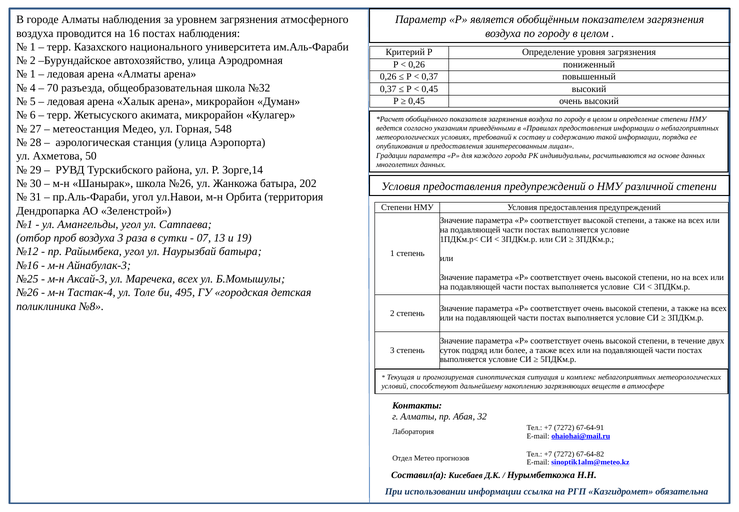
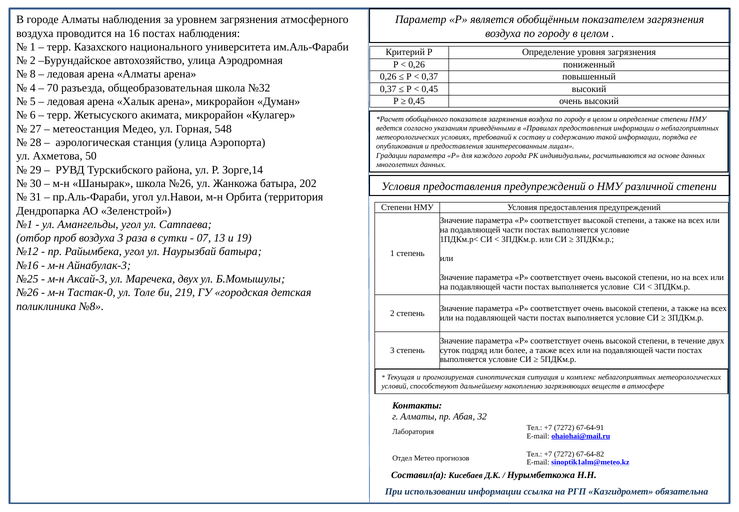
1: 1 -> 8 (33, 74)
Маречека всех: всех -> двух (188, 279)
Тастак-4: Тастак-4 -> Тастак-0 (91, 292)
495: 495 -> 219 (185, 292)
